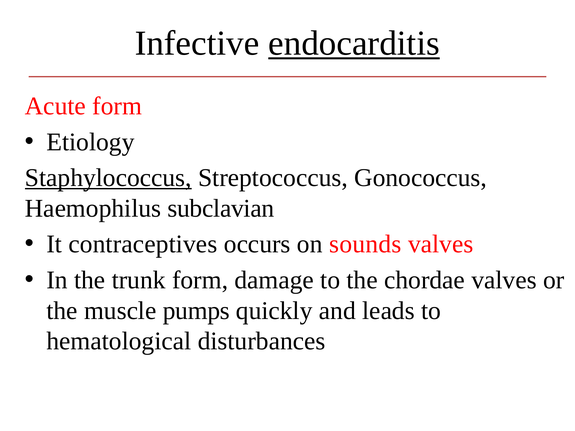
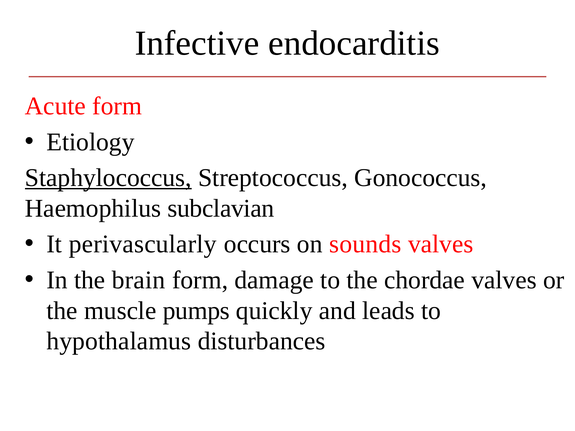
endocarditis underline: present -> none (354, 43)
contraceptives: contraceptives -> perivascularly (143, 244)
trunk: trunk -> brain (139, 280)
hematological: hematological -> hypothalamus (119, 341)
